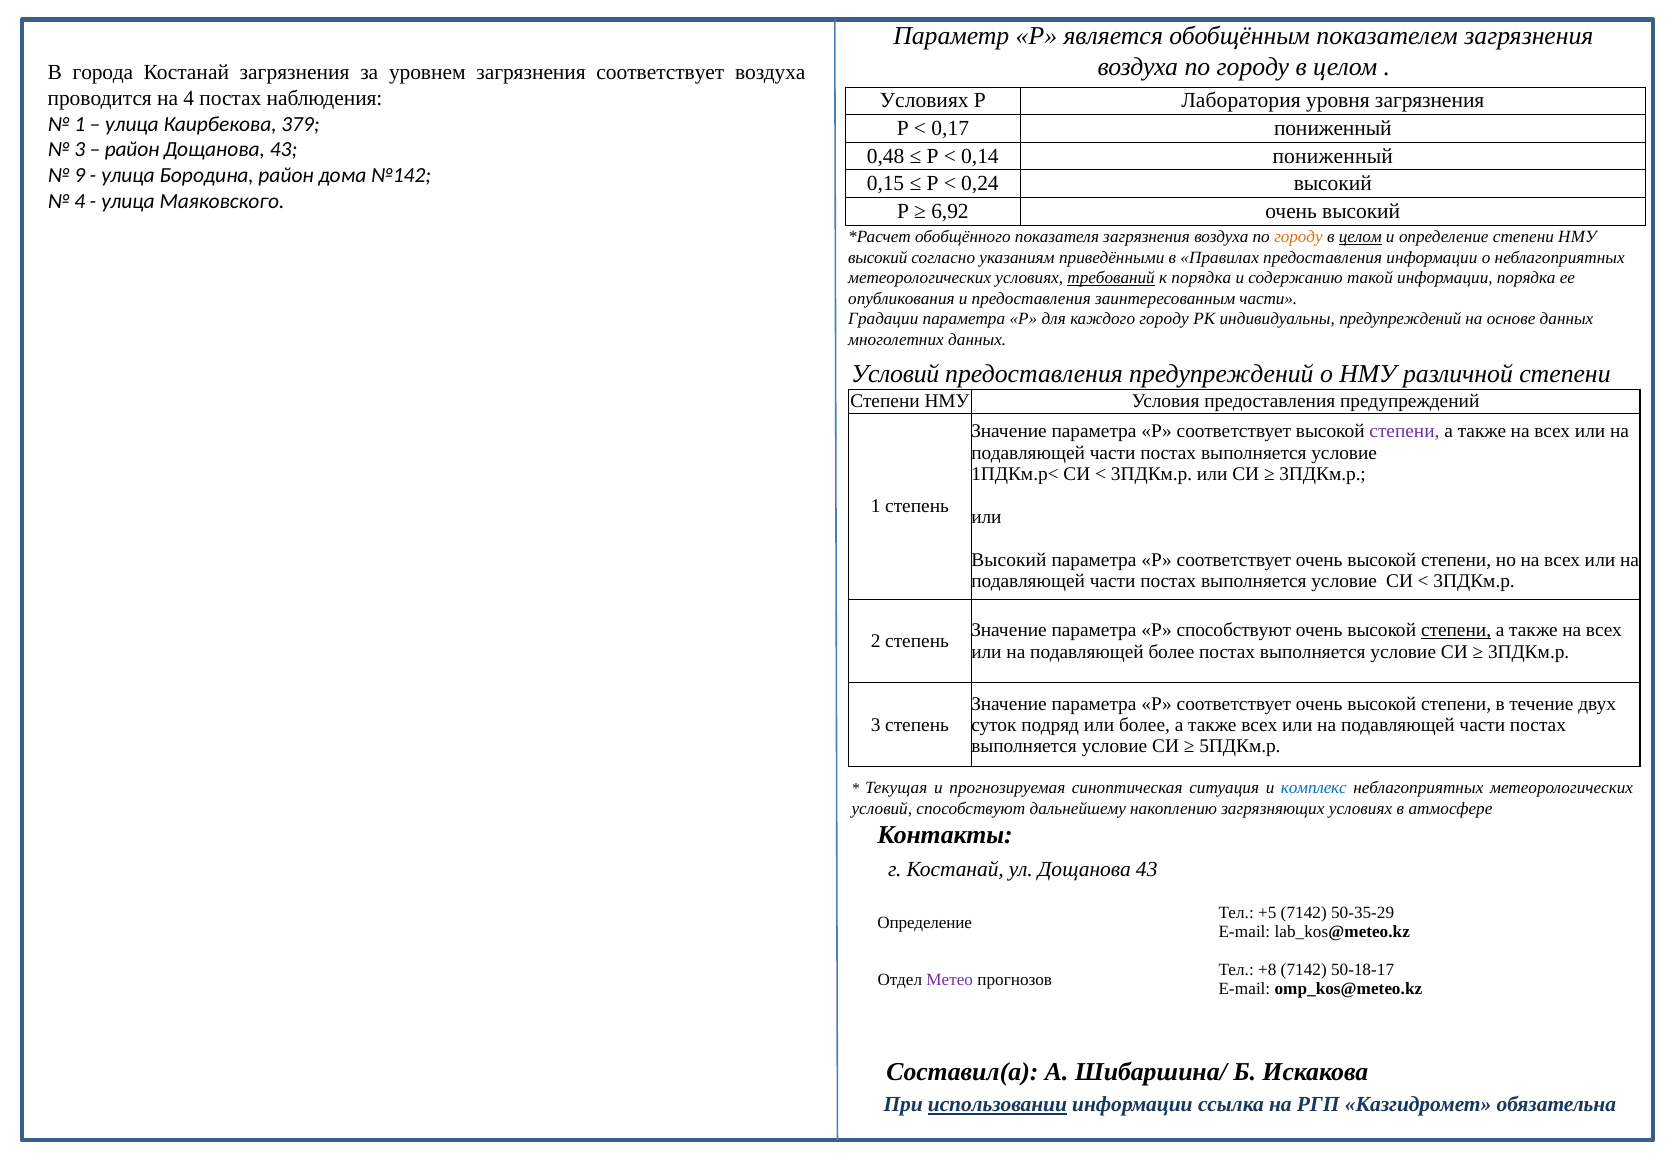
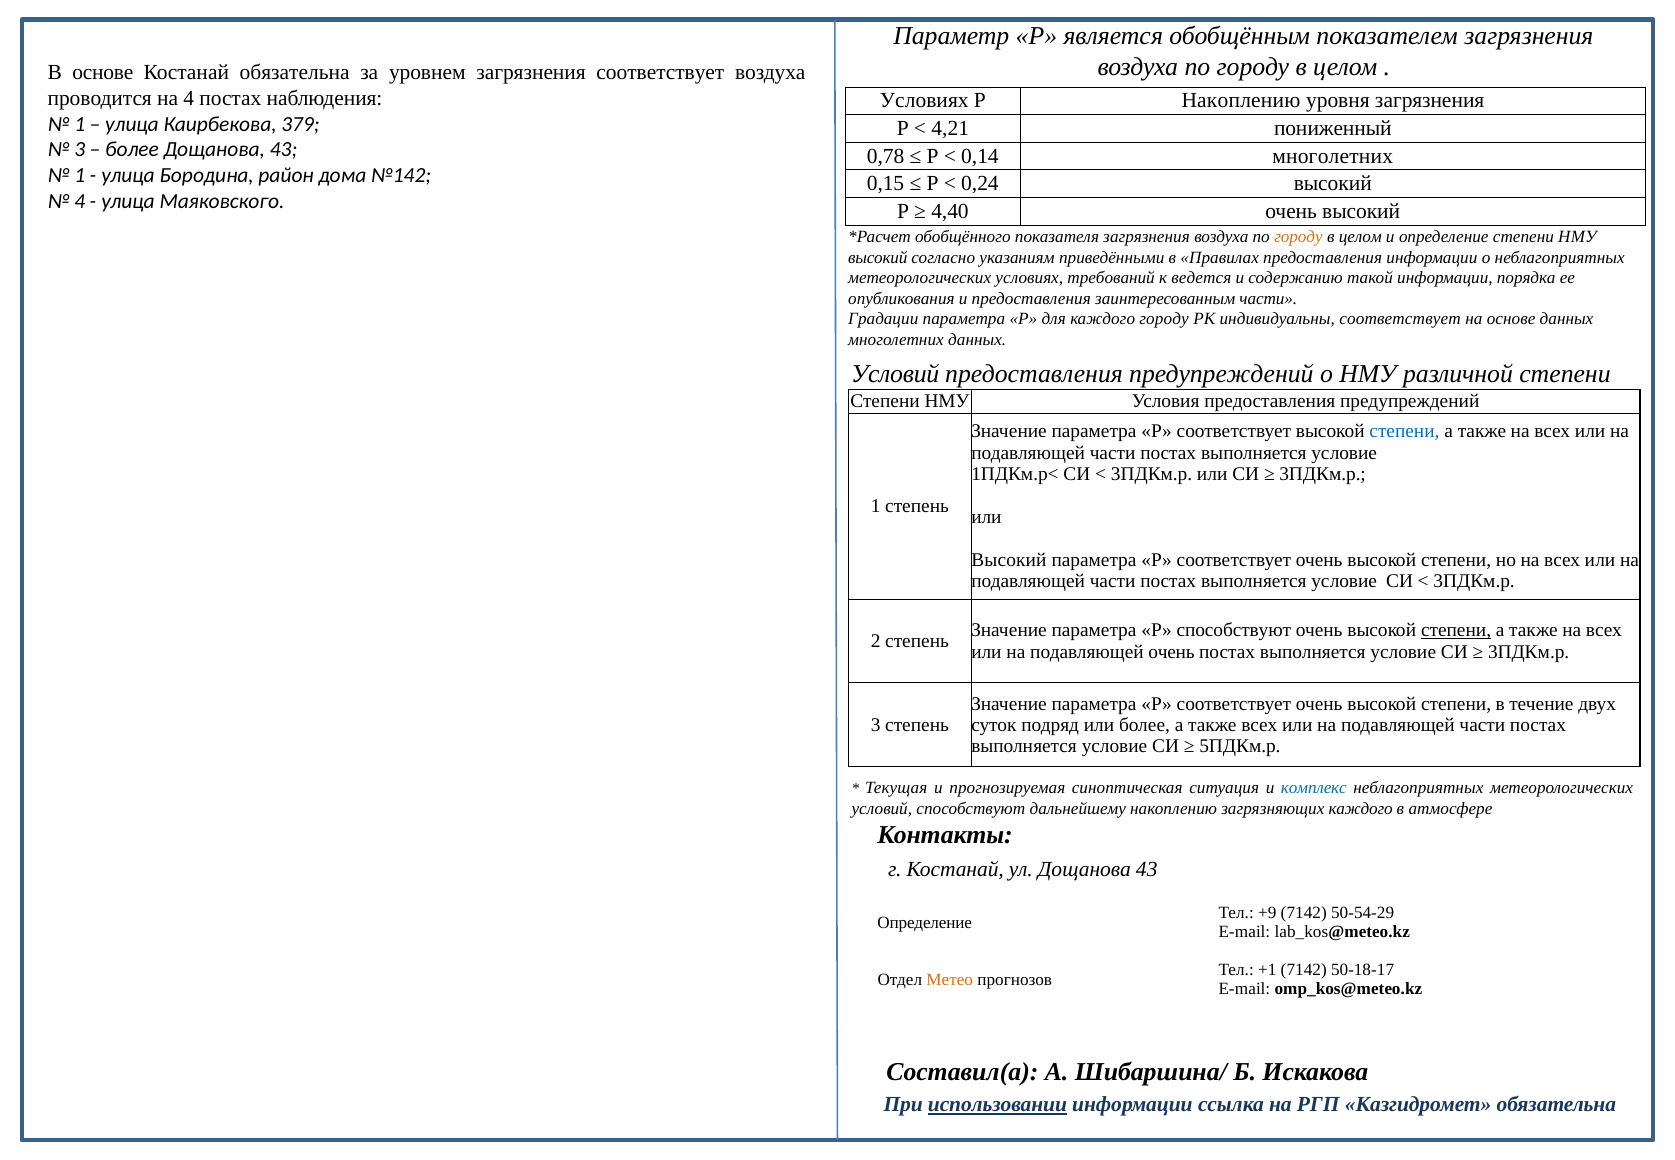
В города: города -> основе (103, 72)
Костанай загрязнения: загрязнения -> обязательна (295, 72)
Р Лаборатория: Лаборатория -> Накоплению (1241, 101)
0,17: 0,17 -> 4,21 (950, 128)
район: район -> более (132, 150)
0,48: 0,48 -> 0,78 (886, 156)
0,14 пониженный: пониженный -> многолетних (1333, 156)
9: 9 -> 1 (80, 176)
6,92: 6,92 -> 4,40 (950, 211)
целом underline: present -> none (1360, 237)
требований underline: present -> none (1111, 278)
к порядка: порядка -> ведется (1201, 278)
индивидуальны предупреждений: предупреждений -> соответствует (1400, 319)
степени colour: purple -> blue (1405, 431)
подавляющей более: более -> очень (1171, 652)
загрязняющих условиях: условиях -> каждого (1361, 808)
+5: +5 -> +9 (1267, 913)
50-35-29: 50-35-29 -> 50-54-29 (1363, 913)
+8: +8 -> +1 (1267, 970)
Метео colour: purple -> orange (950, 979)
